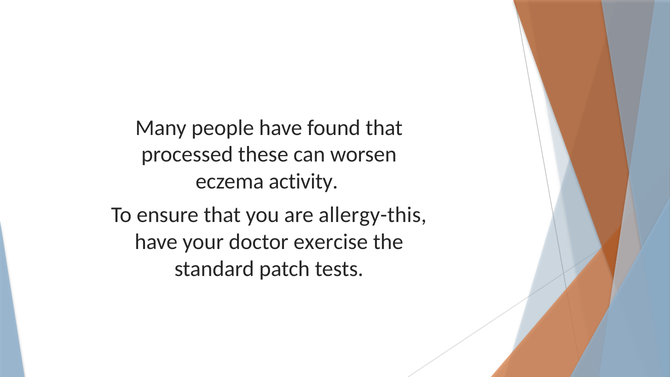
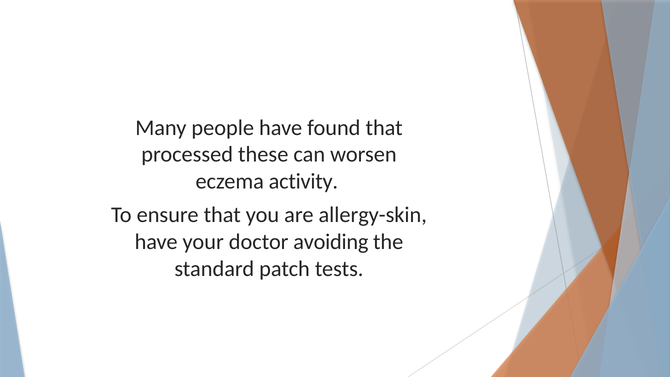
allergy-this: allergy-this -> allergy-skin (373, 215)
exercise: exercise -> avoiding (331, 242)
